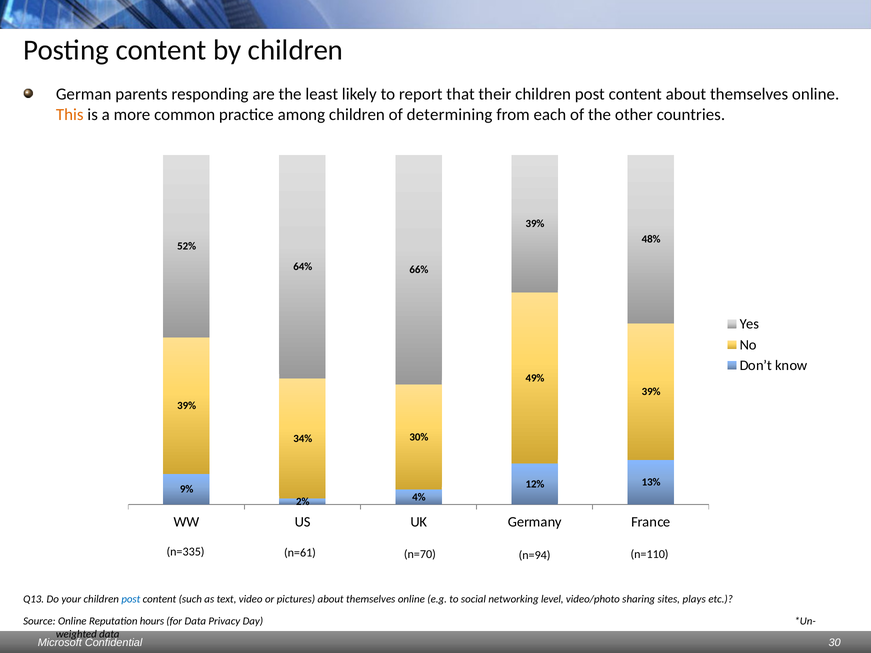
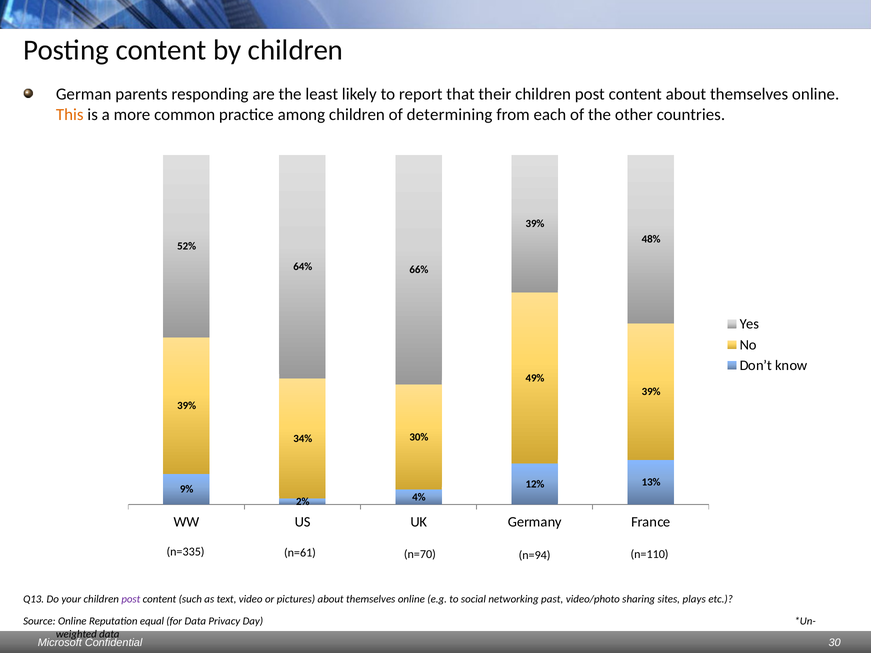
post colour: blue -> purple (131, 600)
level: level -> past (552, 600)
hours: hours -> equal (152, 621)
